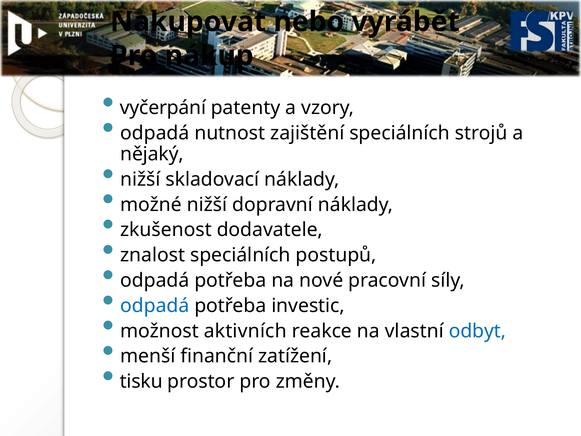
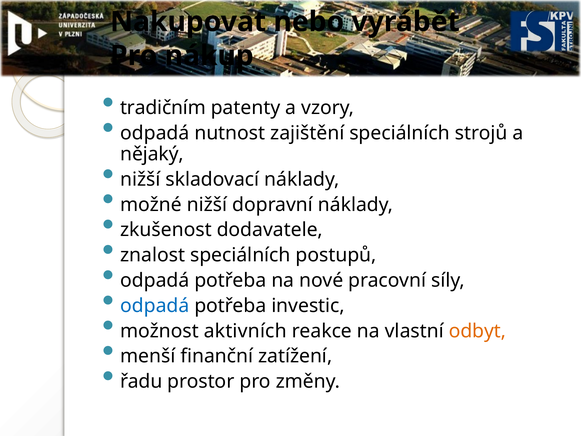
vyčerpání: vyčerpání -> tradičním (163, 108)
odbyt colour: blue -> orange (477, 331)
tisku: tisku -> řadu (141, 381)
